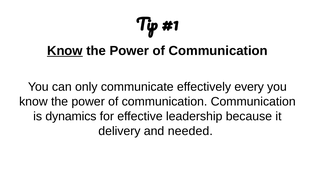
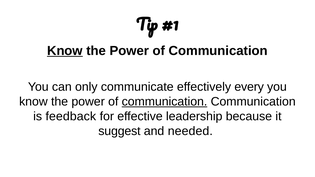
communication underline: none -> present (165, 102)
dynamics: dynamics -> feedback (71, 116)
delivery: delivery -> suggest (119, 131)
